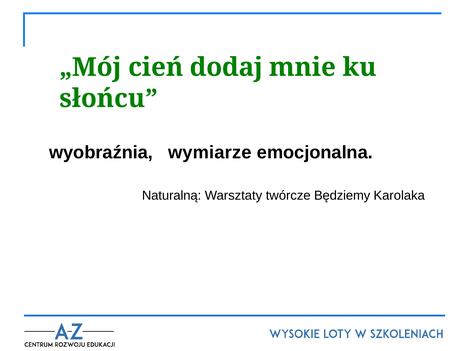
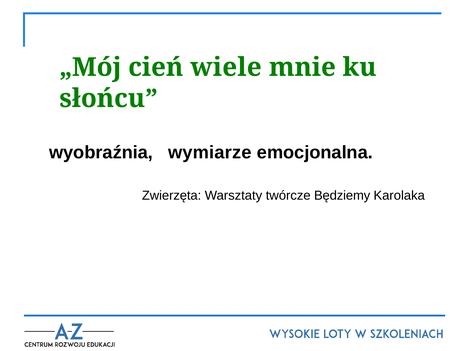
dodaj: dodaj -> wiele (226, 67)
Naturalną: Naturalną -> Zwierzęta (172, 195)
